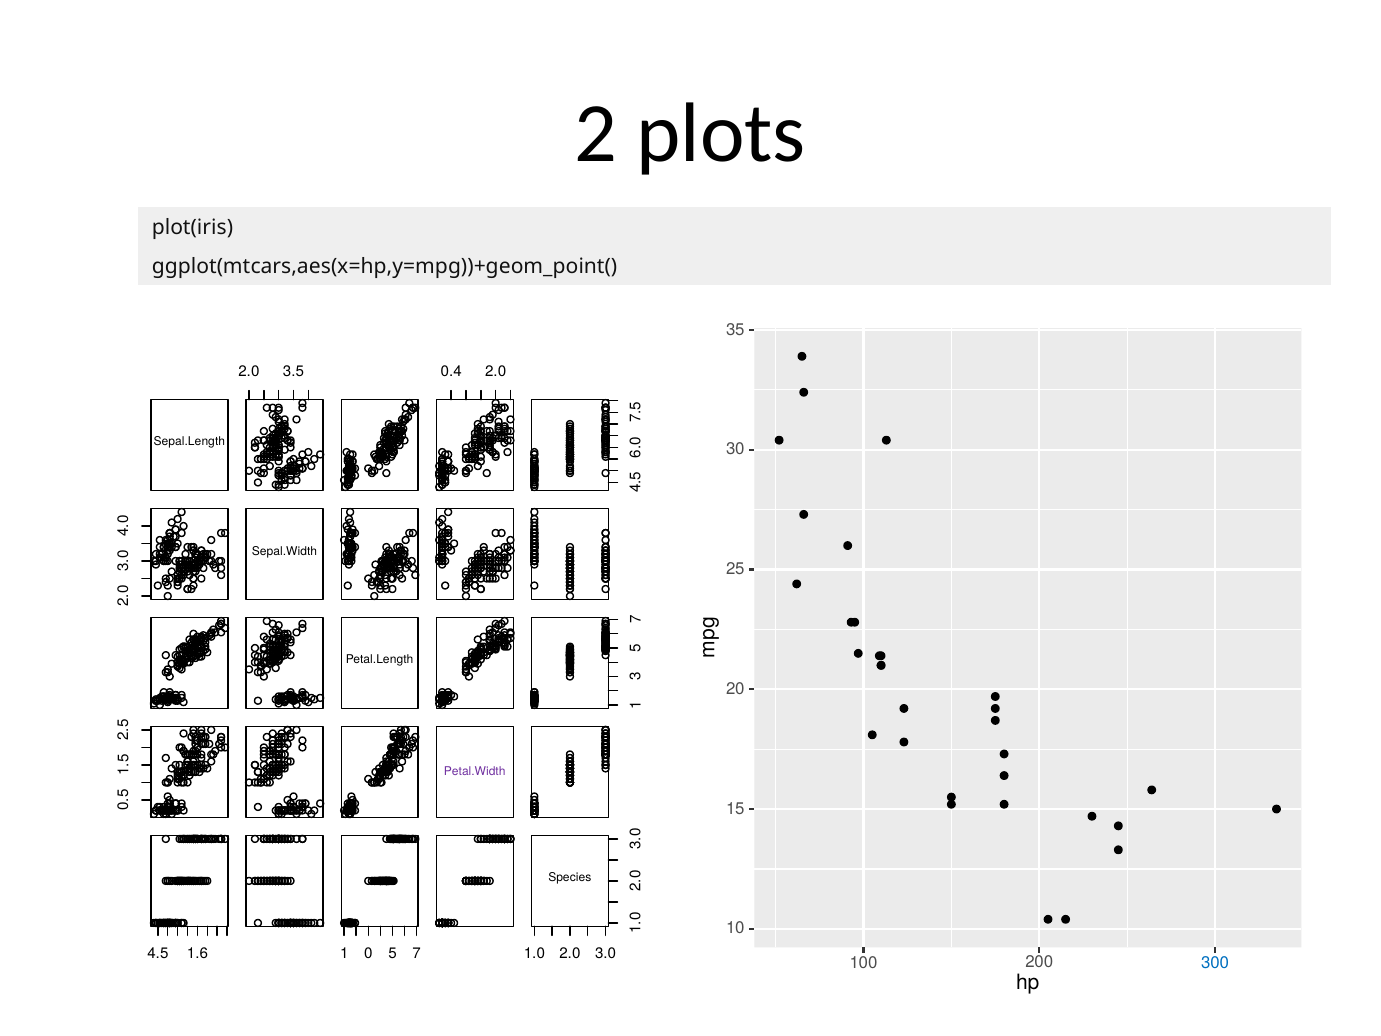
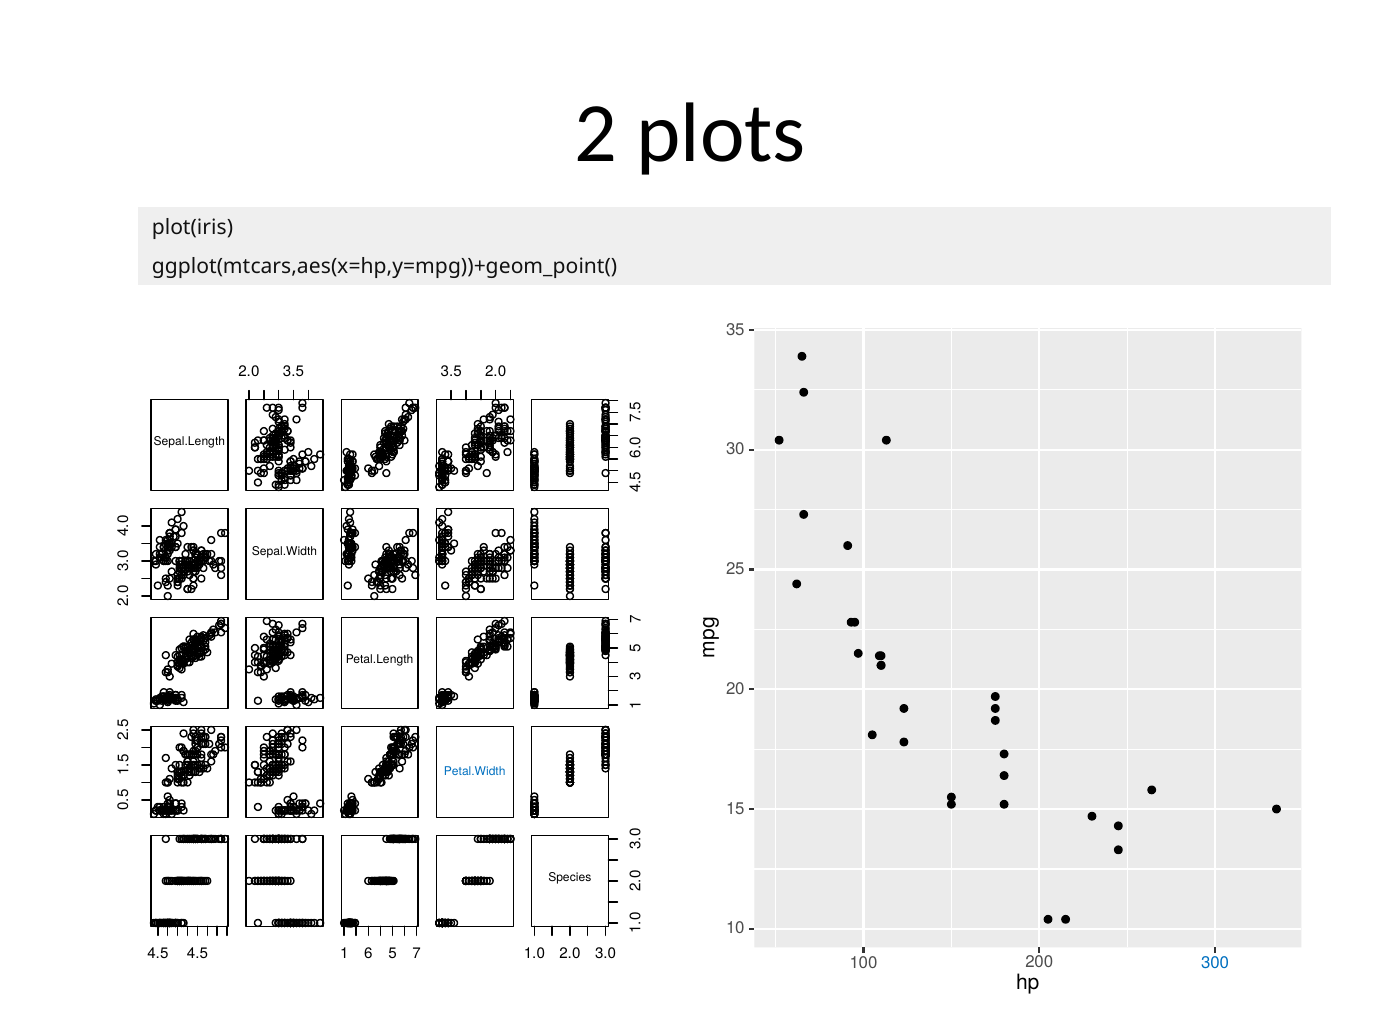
0.4: 0.4 -> 3.5 (451, 372)
Petal.Width colour: purple -> blue (475, 771)
4.5 1.6: 1.6 -> 4.5 (197, 953)
1 0: 0 -> 6 (368, 953)
